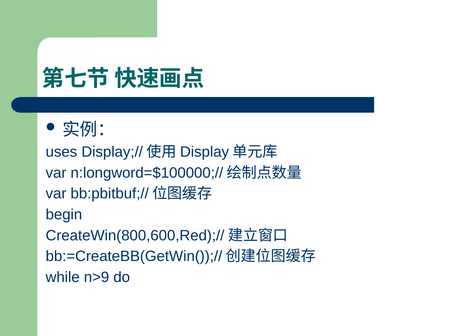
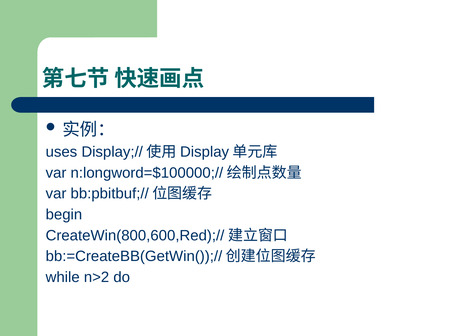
n>9: n>9 -> n>2 (97, 278)
